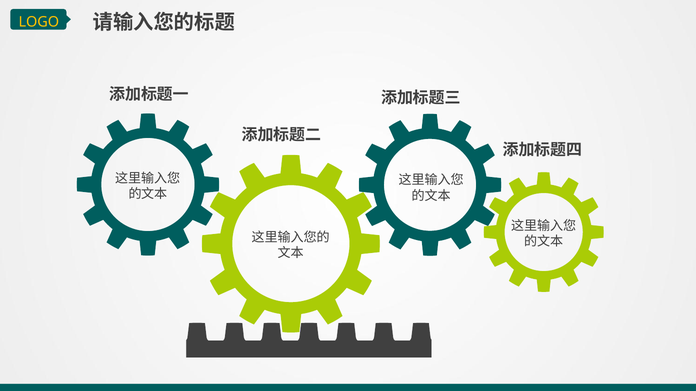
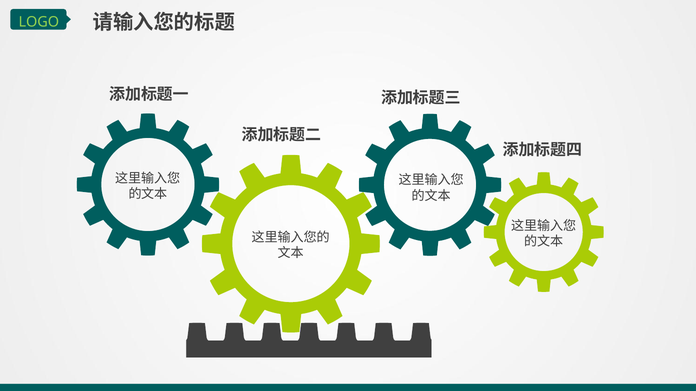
LOGO colour: yellow -> light green (39, 22)
